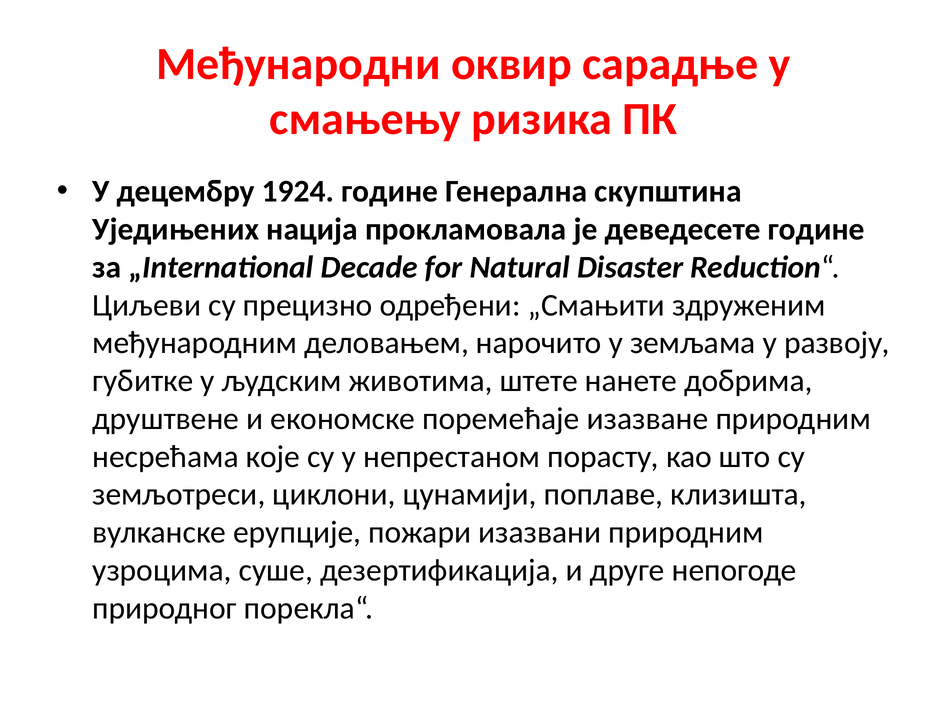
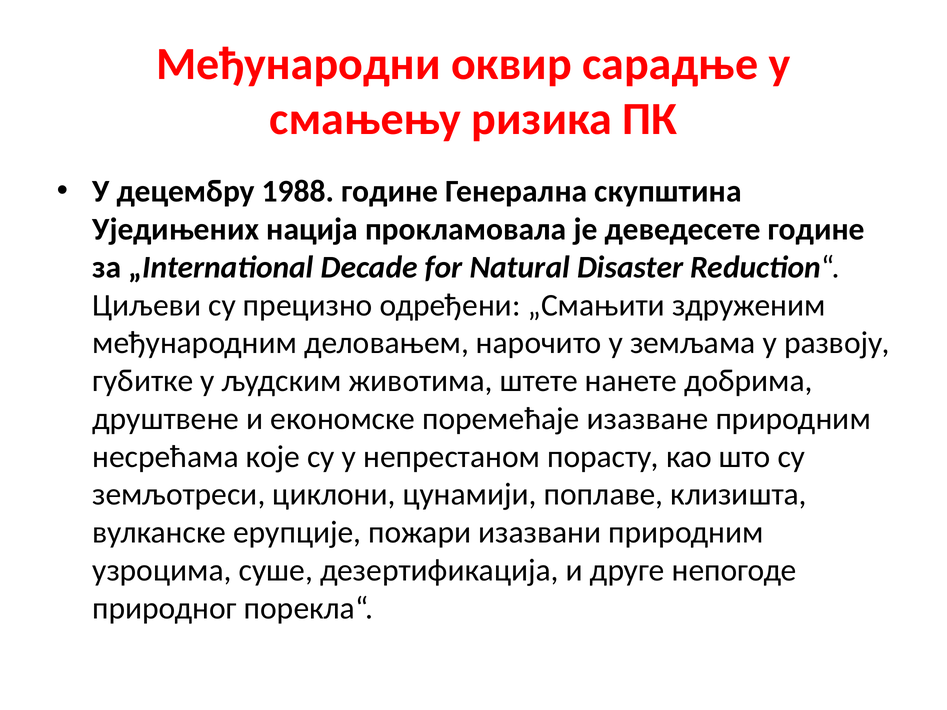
1924: 1924 -> 1988 (298, 192)
